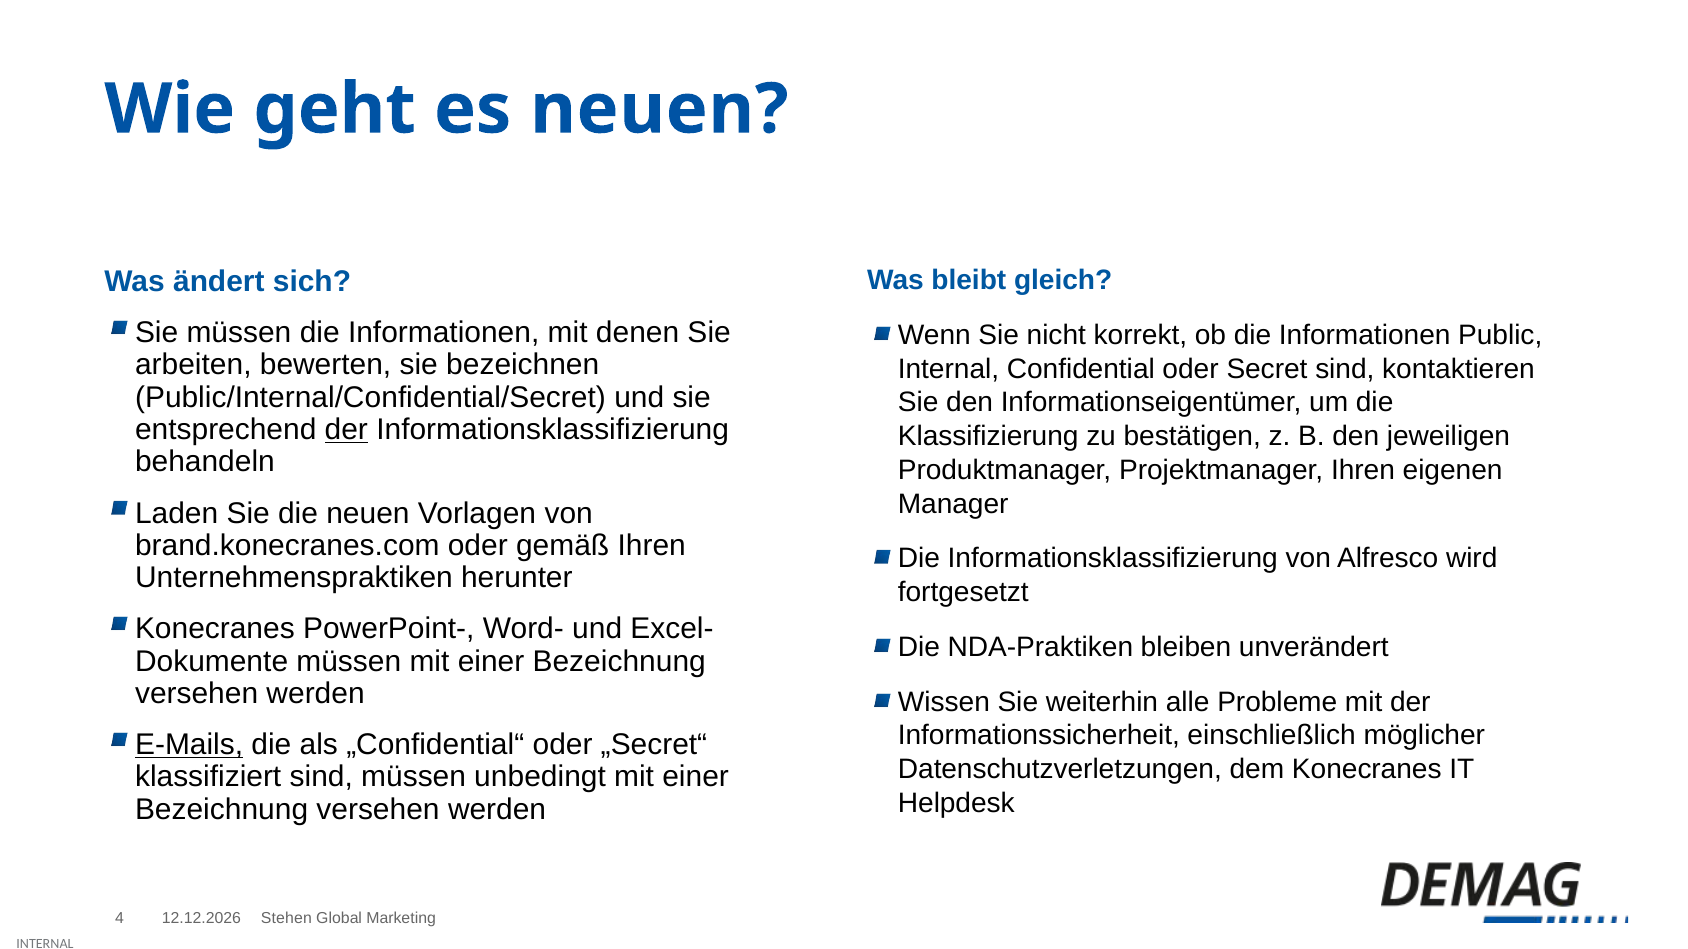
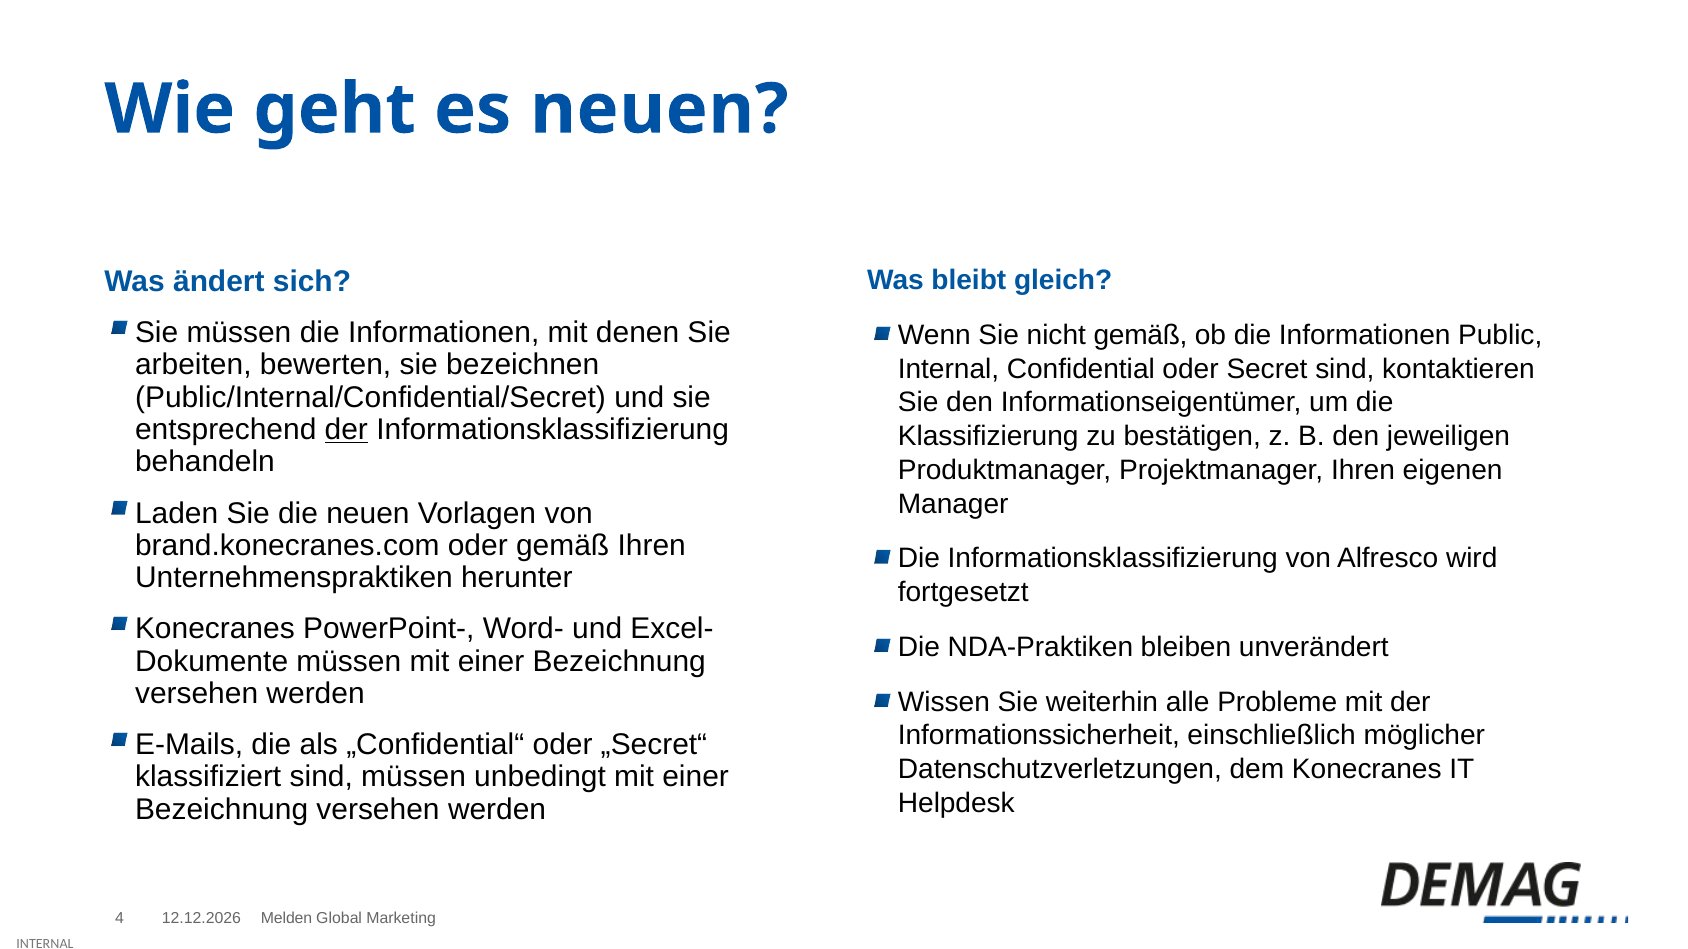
nicht korrekt: korrekt -> gemäß (1141, 335)
E-Mails underline: present -> none (189, 745)
Stehen: Stehen -> Melden (287, 919)
